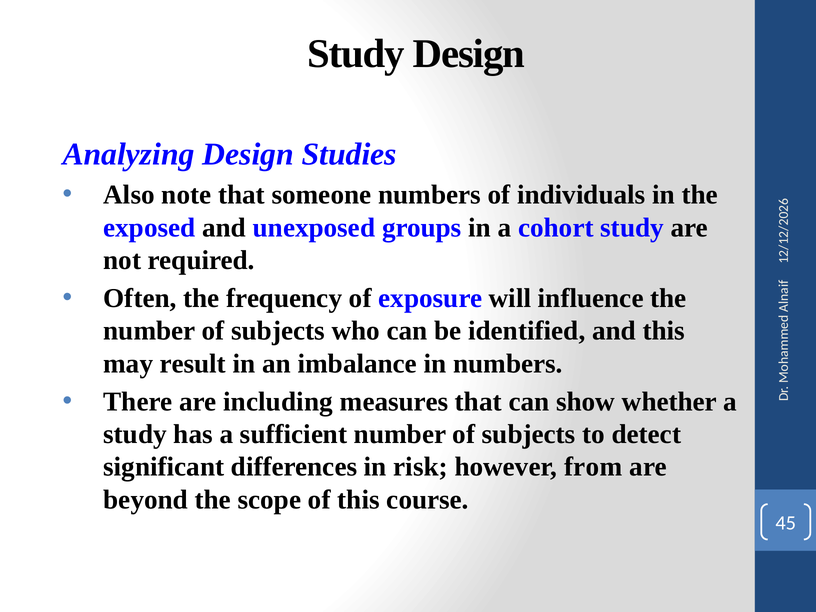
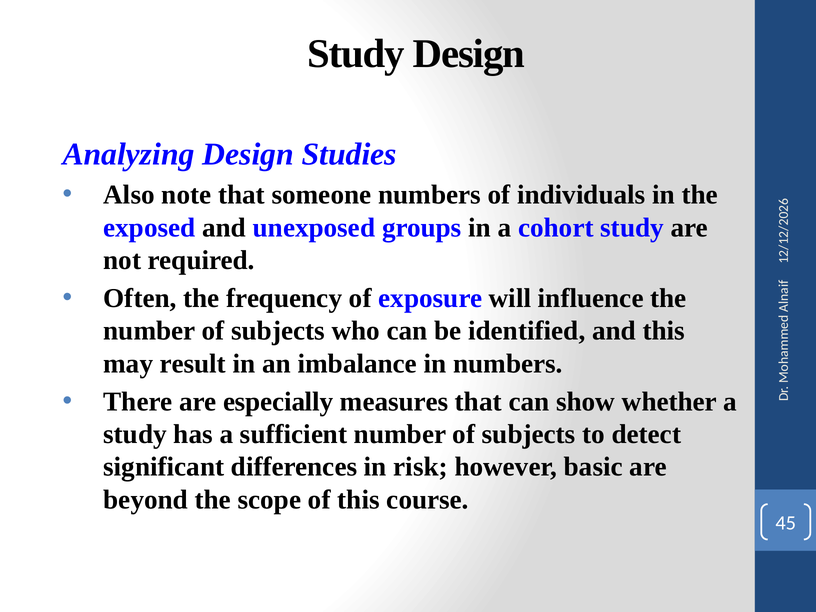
including: including -> especially (278, 402)
from: from -> basic (593, 467)
